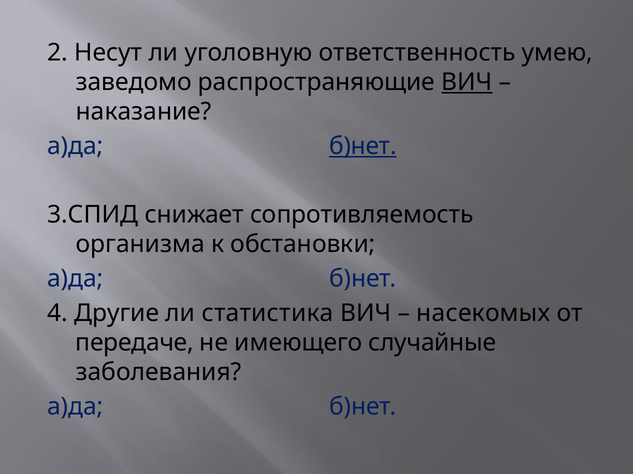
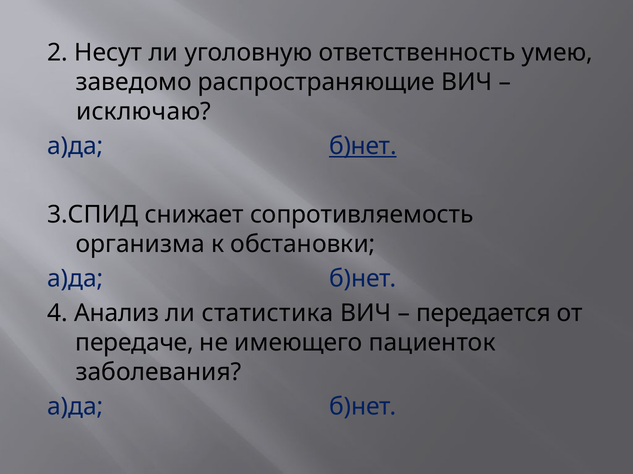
ВИЧ underline: present -> none (467, 82)
наказание: наказание -> исключаю (144, 112)
Другие: Другие -> Анализ (117, 314)
насекомых: насекомых -> передается (484, 314)
случайные: случайные -> пациенток (432, 343)
